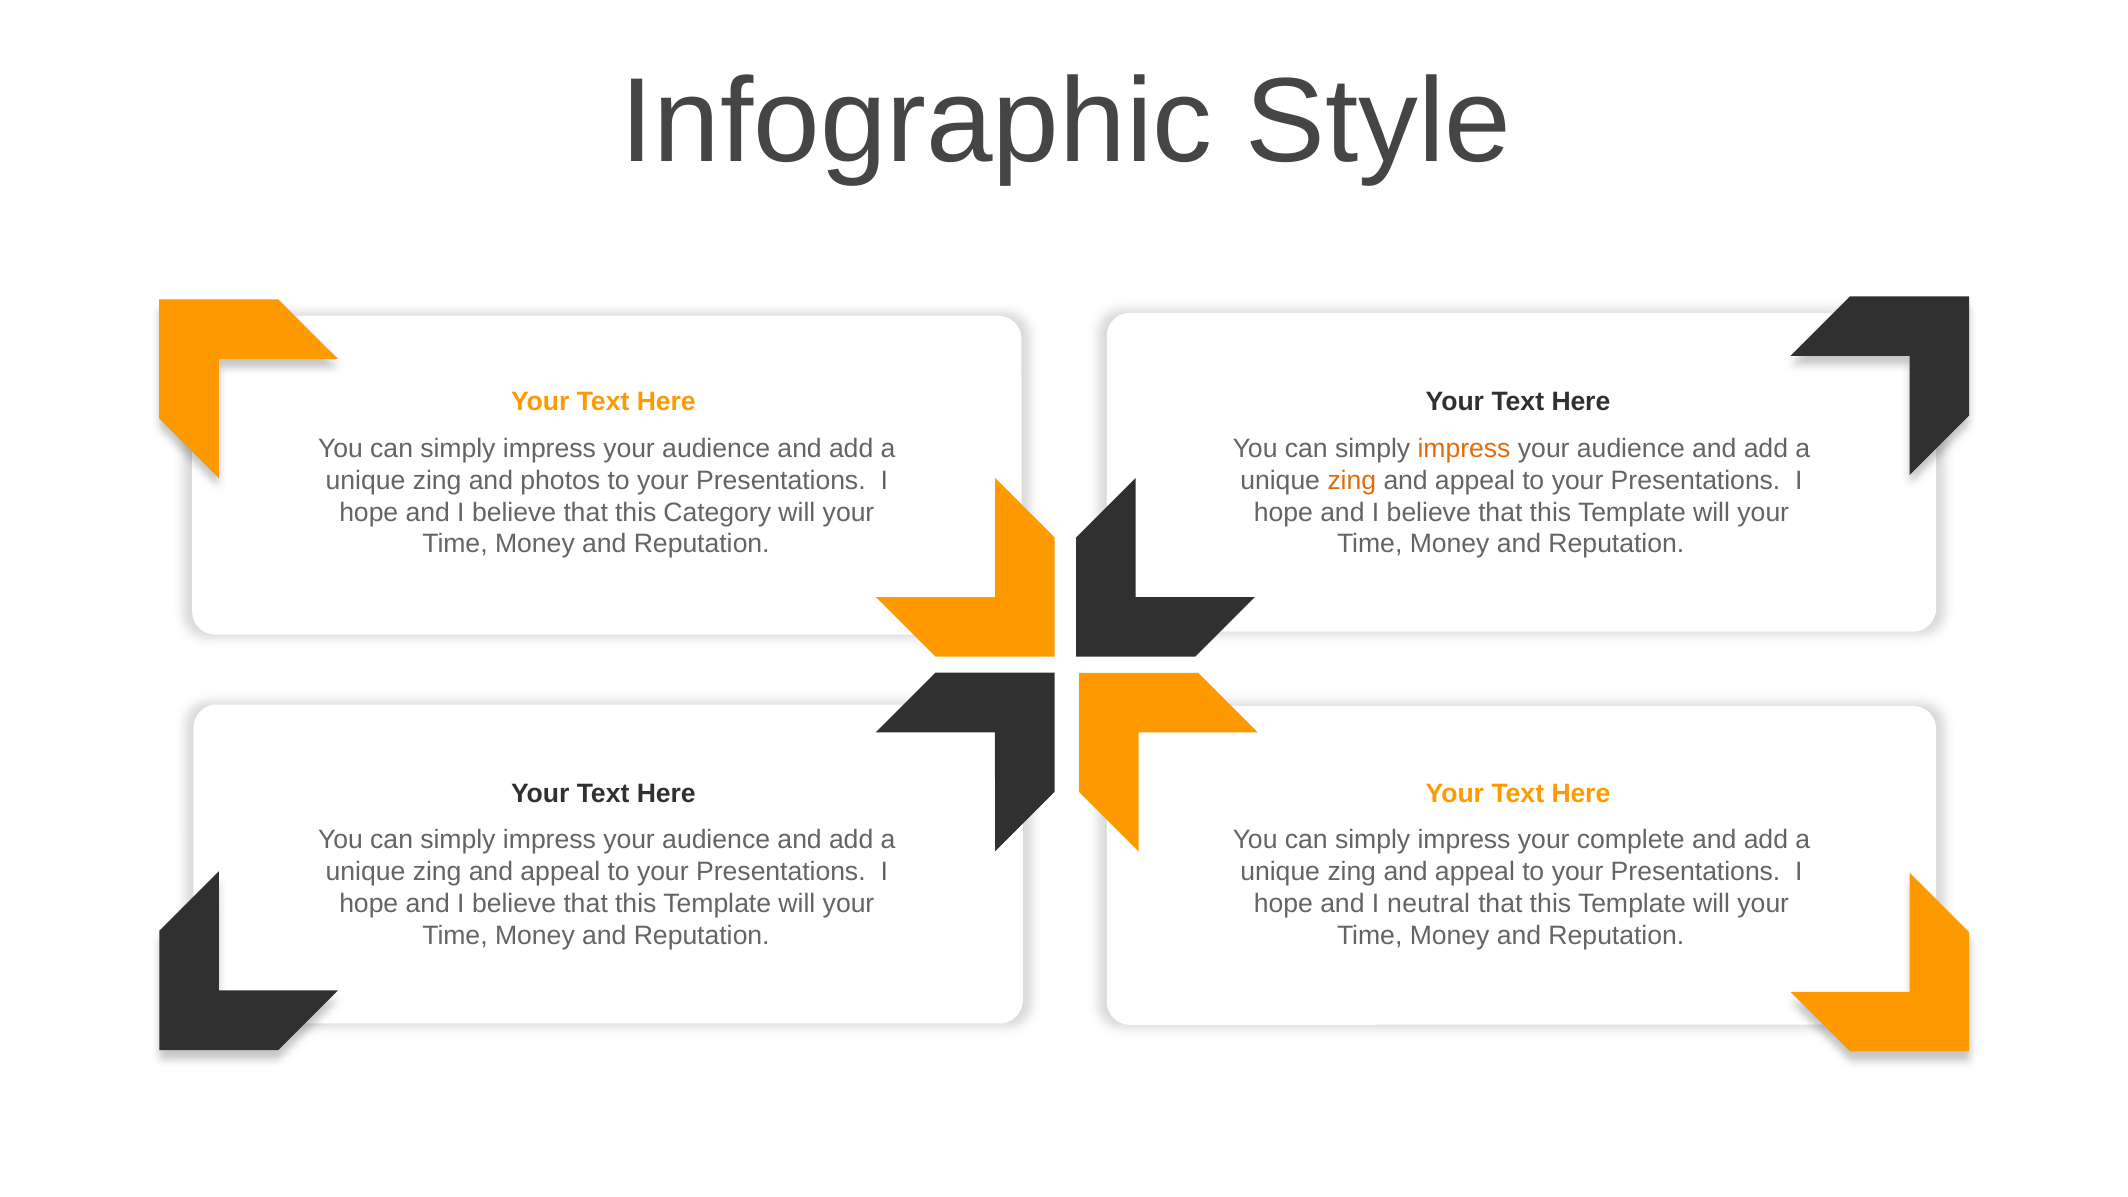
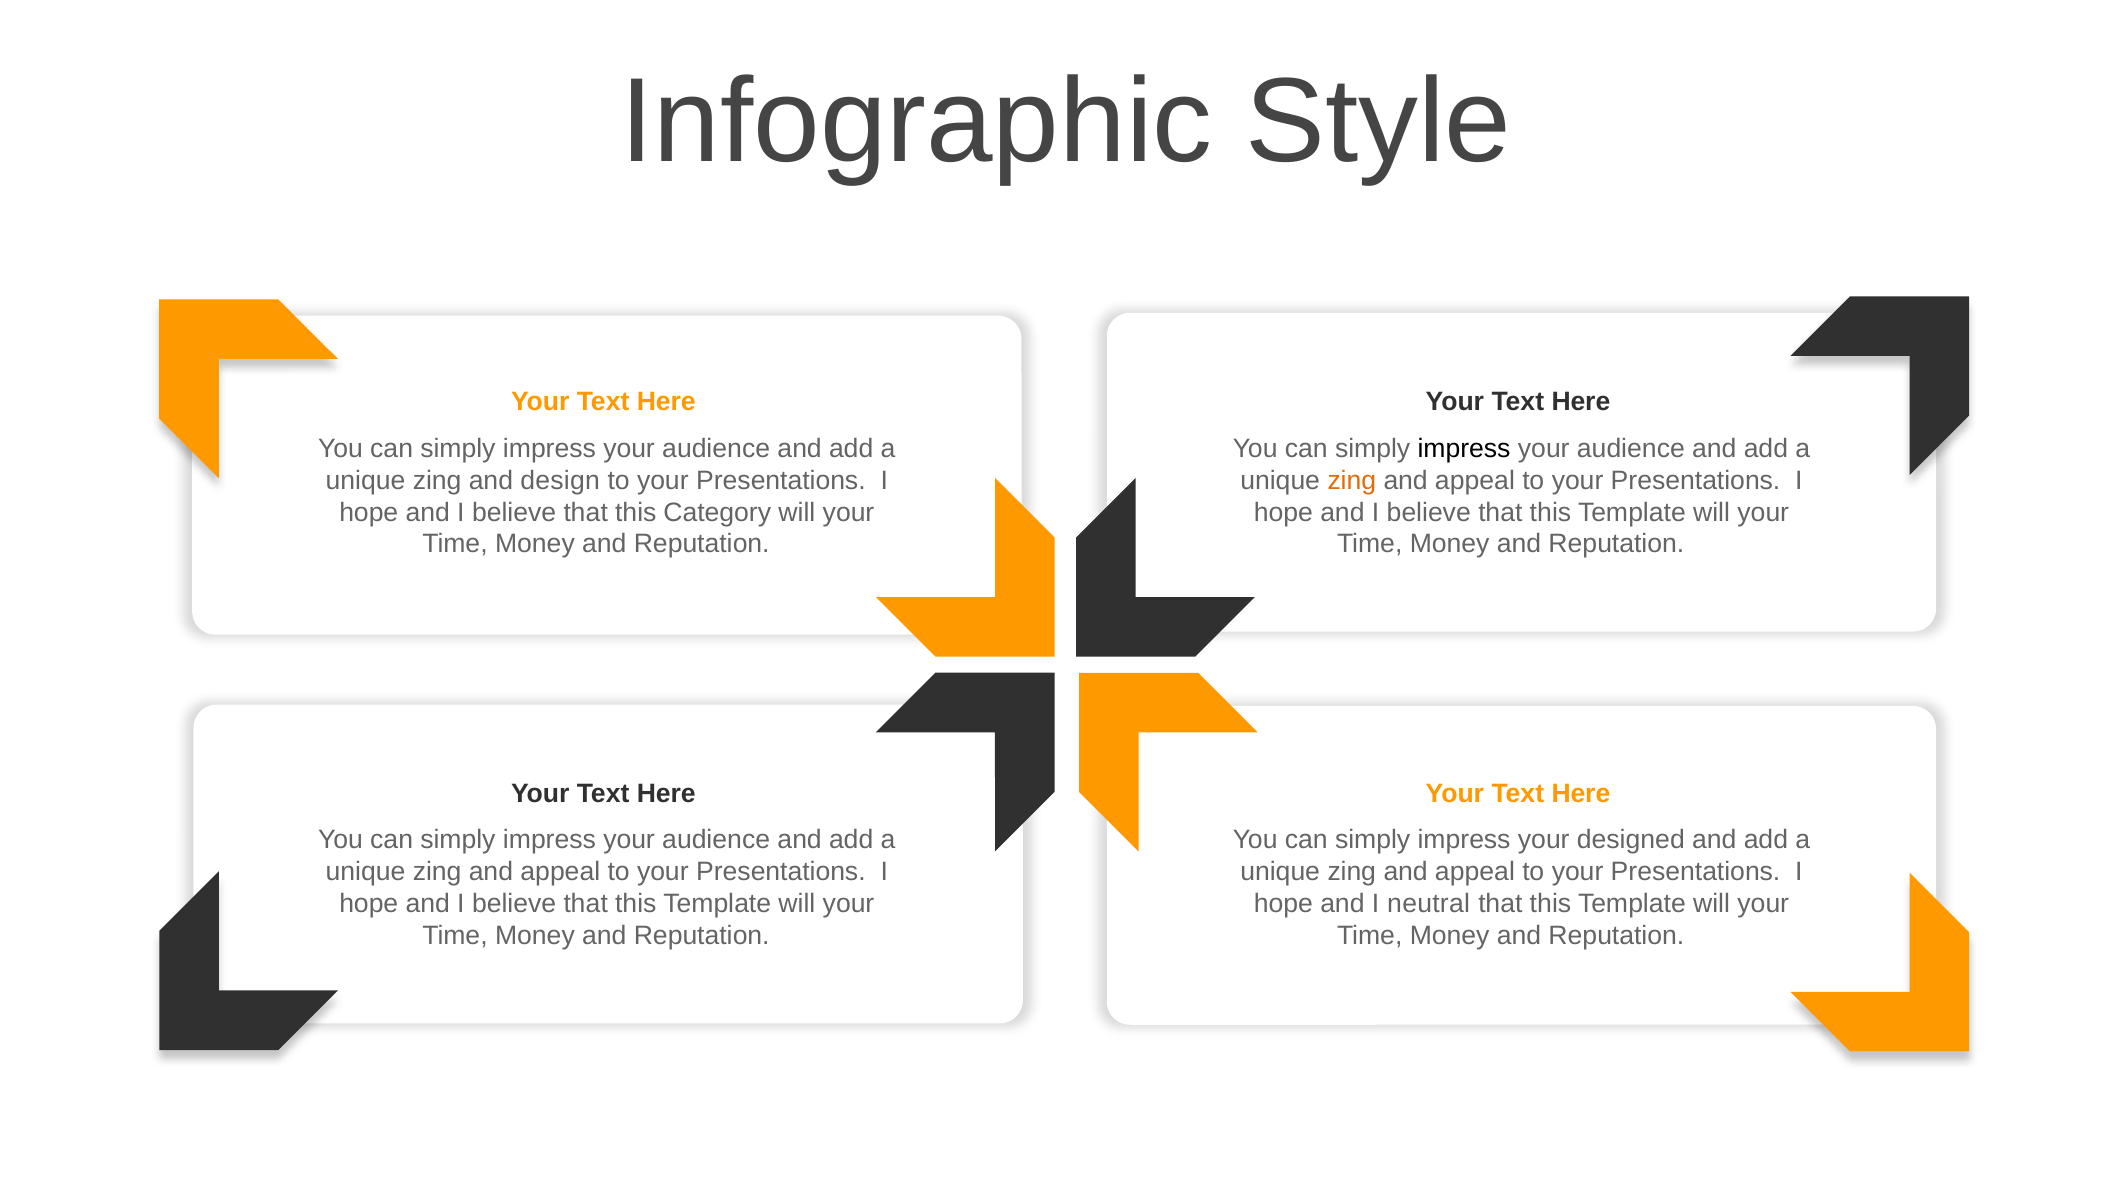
impress colour: orange -> black (1464, 448)
photos: photos -> design (560, 480)
complete: complete -> designed (1631, 840)
